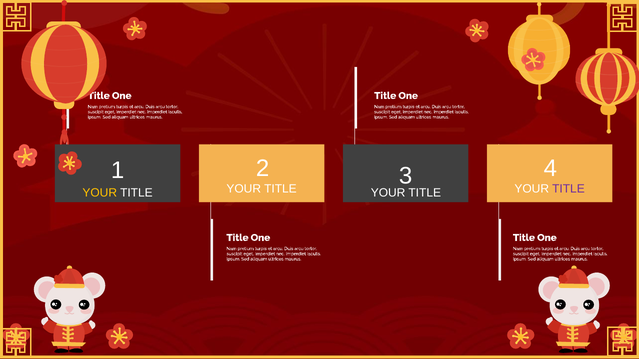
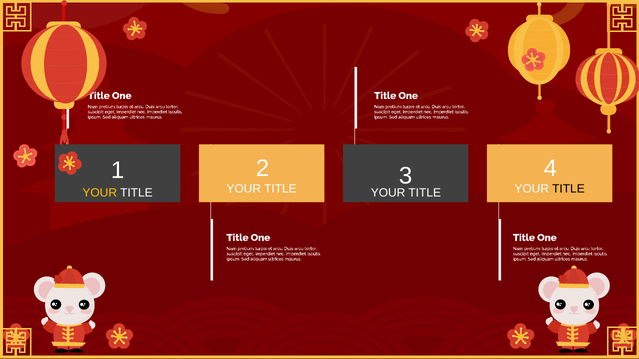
TITLE colour: purple -> black (568, 189)
